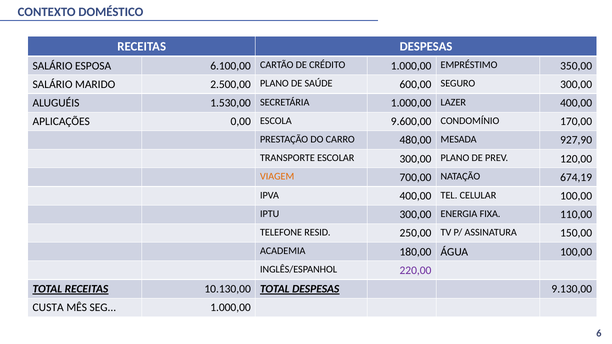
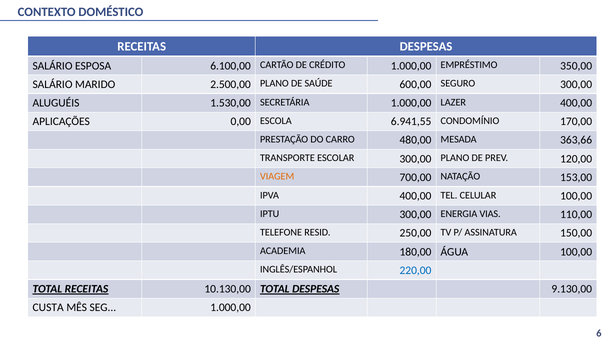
9.600,00: 9.600,00 -> 6.941,55 (411, 122)
927,90: 927,90 -> 363,66 (576, 140)
674,19: 674,19 -> 153,00 (576, 177)
FIXA: FIXA -> VIAS (490, 214)
220,00 colour: purple -> blue (415, 271)
